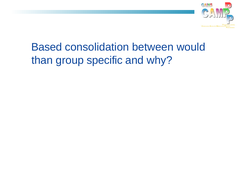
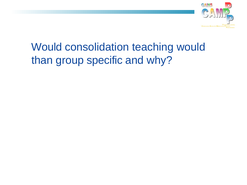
Based: Based -> Would (47, 47)
between: between -> teaching (153, 47)
